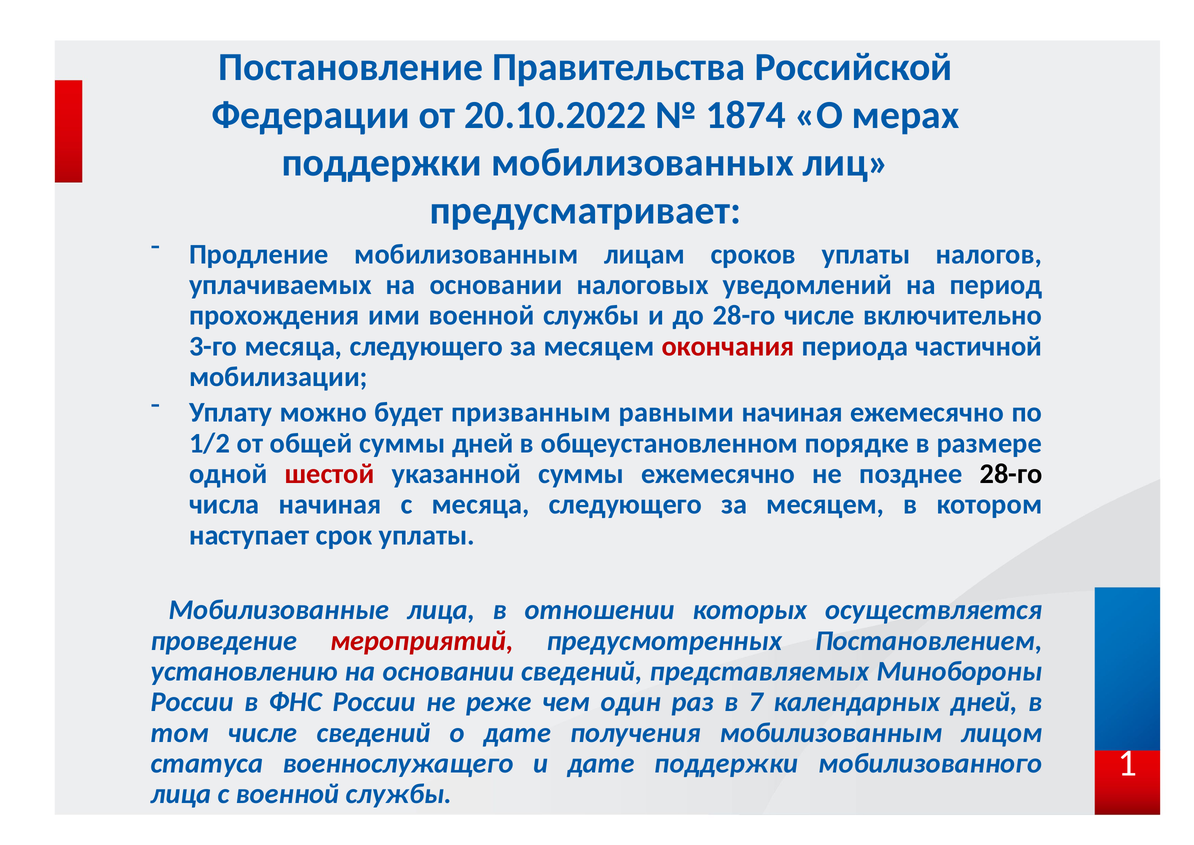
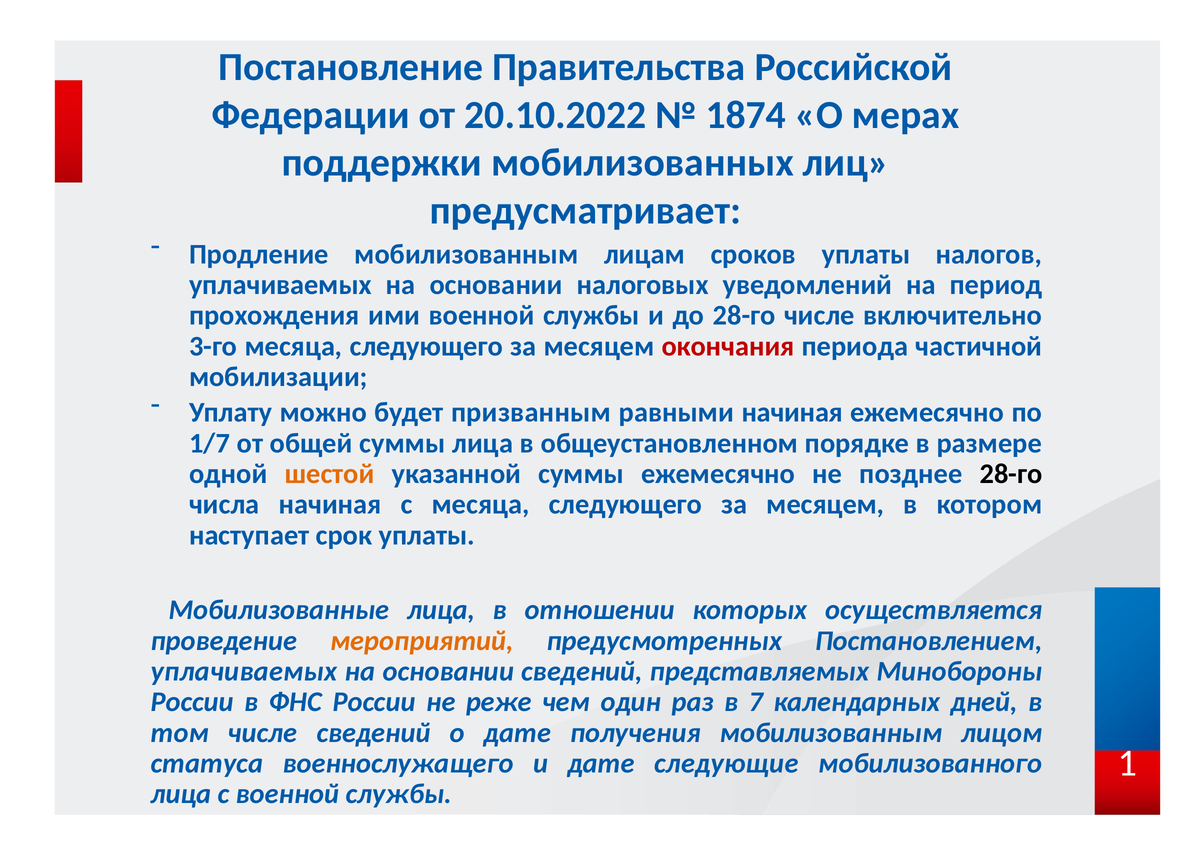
1/2: 1/2 -> 1/7 (209, 443)
суммы дней: дней -> лица (483, 443)
шестой colour: red -> orange (329, 473)
мероприятий colour: red -> orange (422, 640)
установлению: установлению -> уплачиваемых (244, 671)
дате поддержки: поддержки -> следующие (726, 763)
